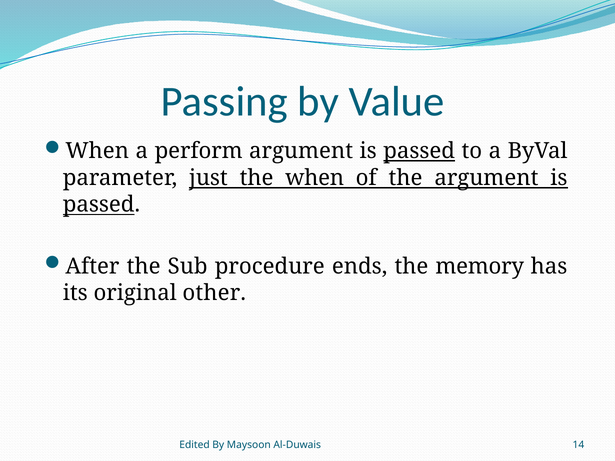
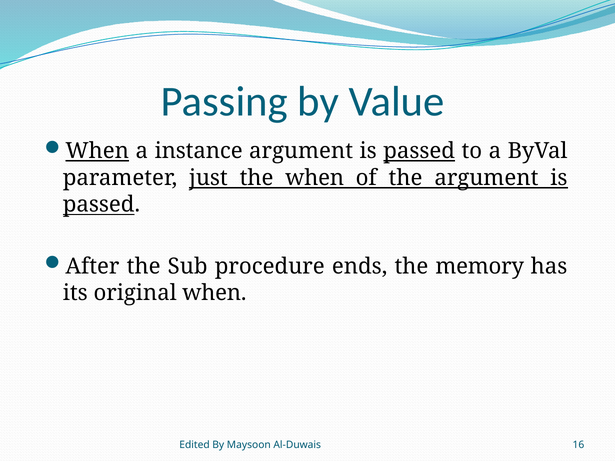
When underline: none -> present (97, 151)
perform: perform -> instance (199, 151)
original other: other -> when (214, 293)
14: 14 -> 16 (578, 445)
